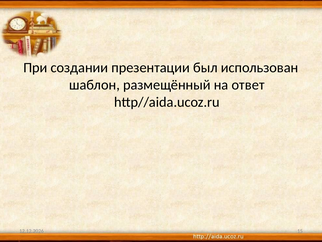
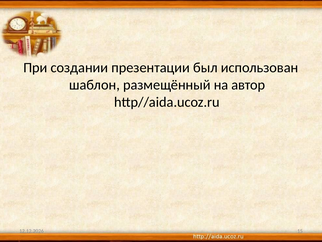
ответ: ответ -> автор (248, 85)
